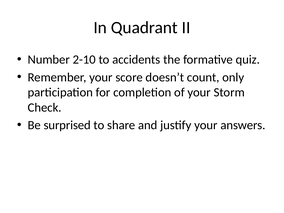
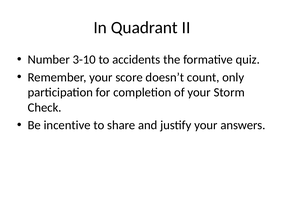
2-10: 2-10 -> 3-10 (84, 60)
surprised: surprised -> incentive (67, 125)
